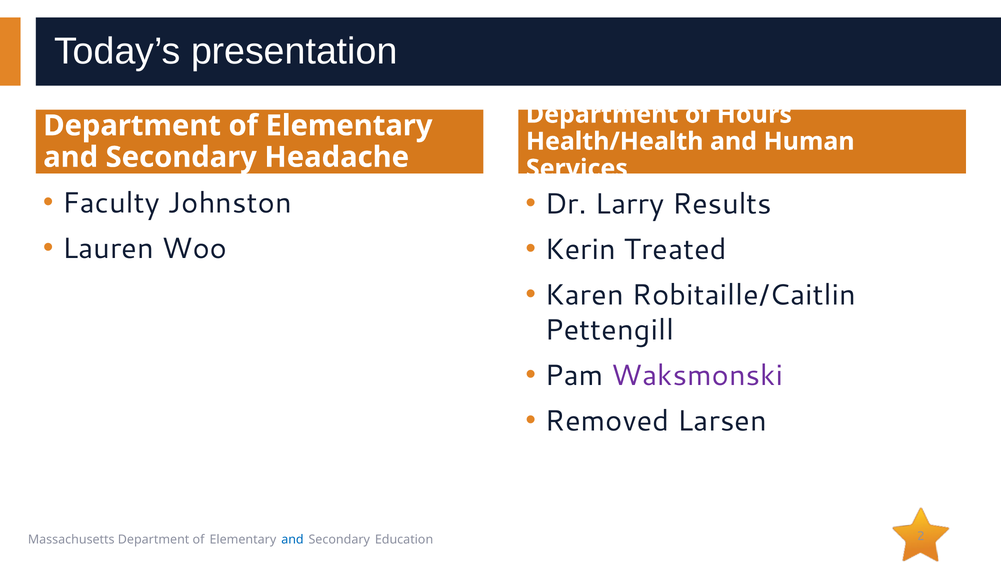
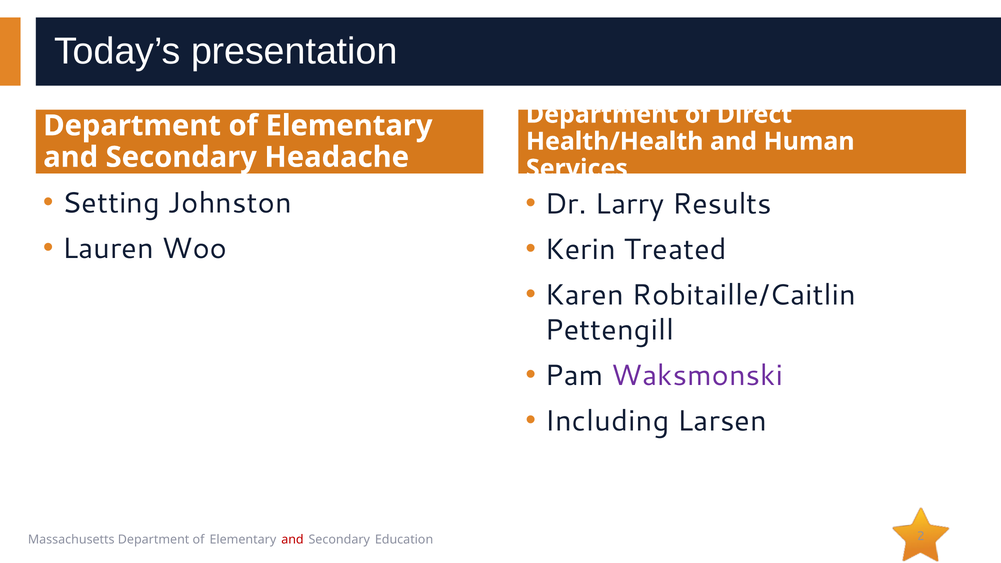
Hours: Hours -> Direct (754, 114)
Faculty: Faculty -> Setting (111, 203)
Removed: Removed -> Including (607, 421)
and colour: blue -> red (292, 540)
